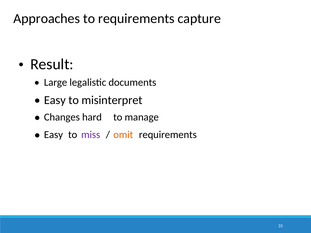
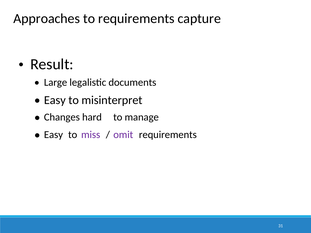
omit colour: orange -> purple (123, 135)
